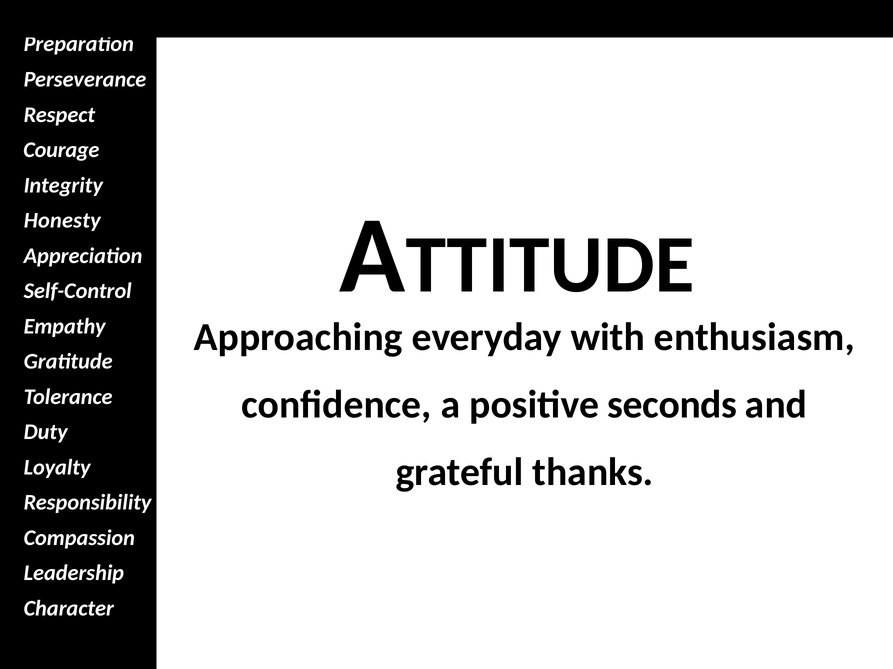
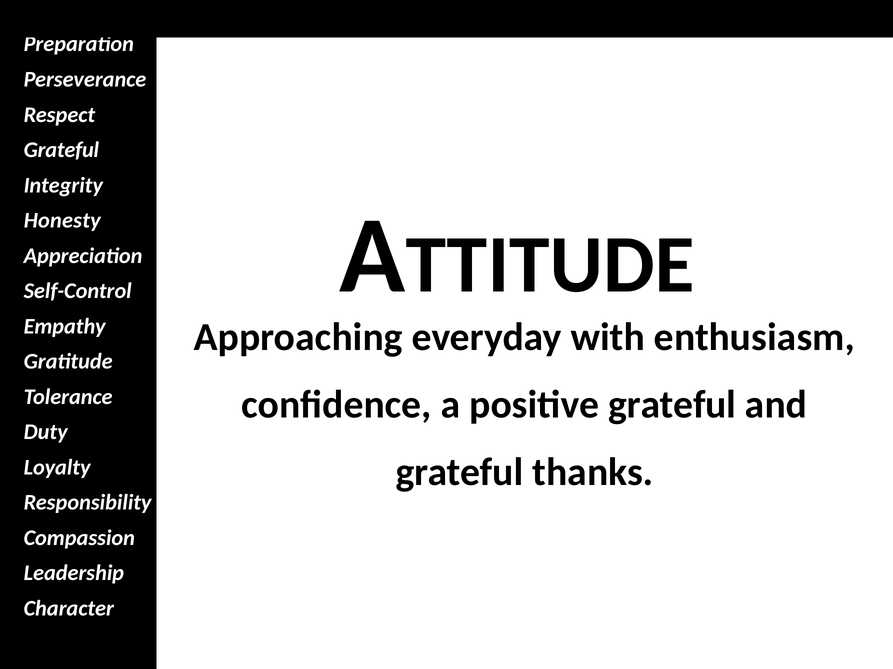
Courage: Courage -> Grateful (61, 150)
positive seconds: seconds -> grateful (672, 405)
